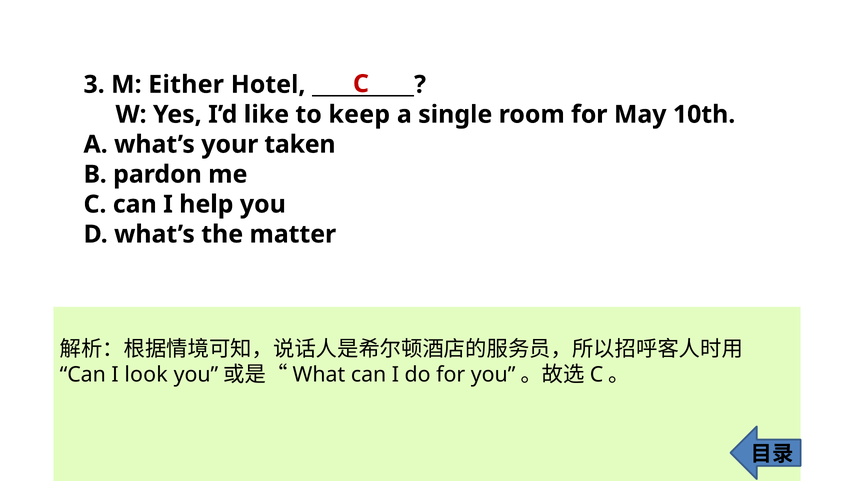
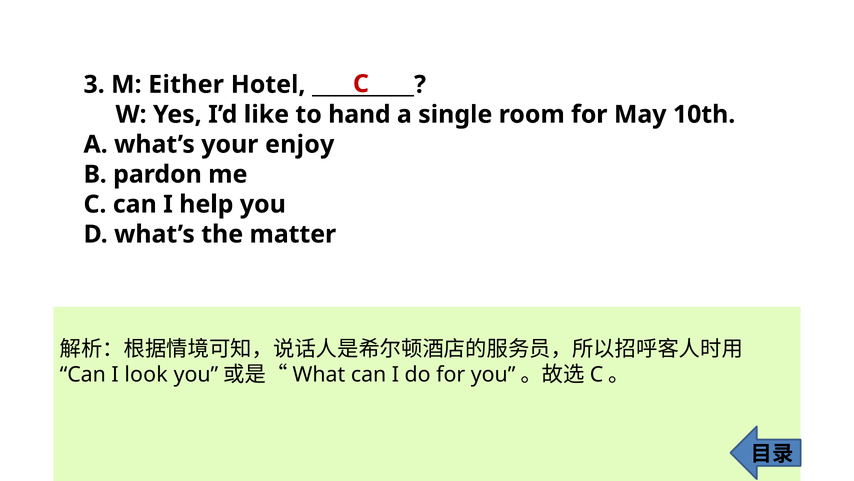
keep: keep -> hand (359, 114)
taken: taken -> enjoy (300, 144)
